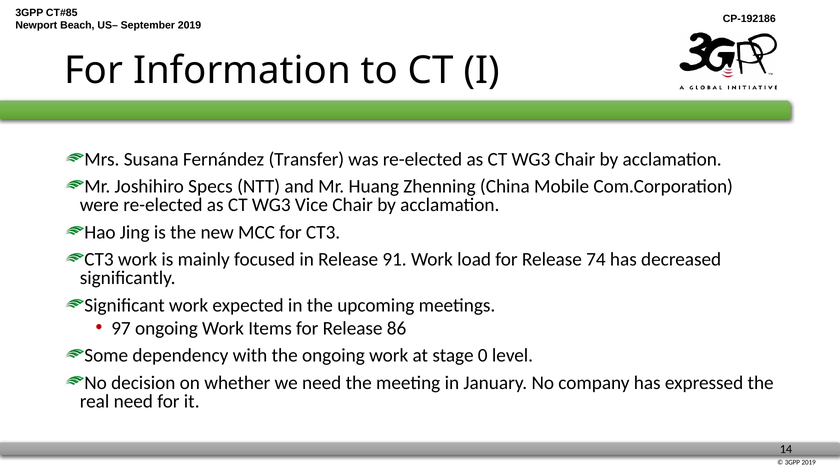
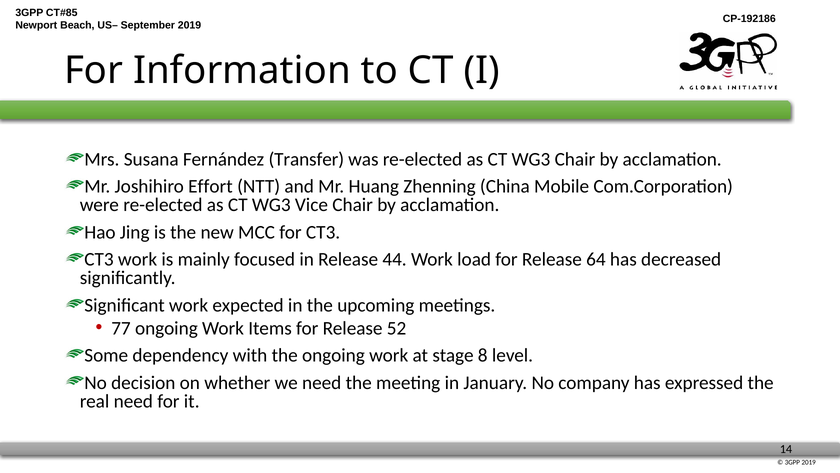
Specs: Specs -> Effort (210, 186)
91: 91 -> 44 (395, 259)
74: 74 -> 64 (596, 259)
97: 97 -> 77 (121, 328)
86: 86 -> 52 (397, 328)
0: 0 -> 8 (483, 355)
